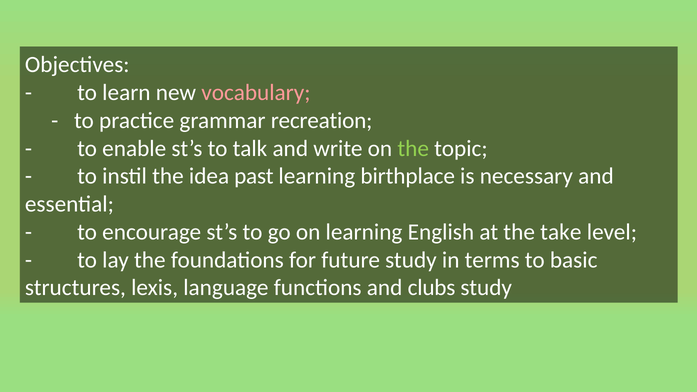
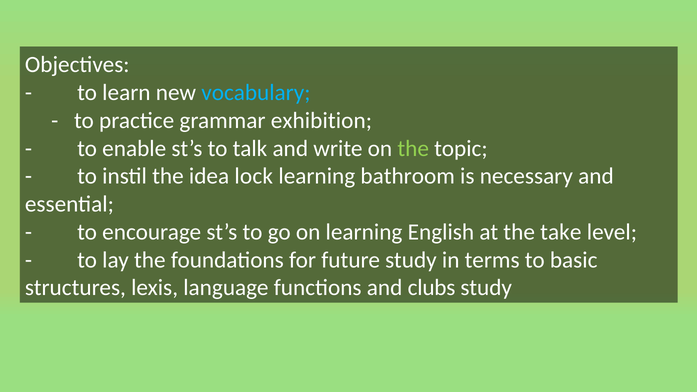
vocabulary colour: pink -> light blue (256, 93)
recreation: recreation -> exhibition (321, 121)
past: past -> lock (254, 176)
birthplace: birthplace -> bathroom (408, 176)
